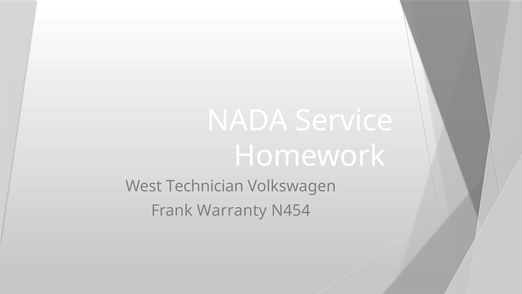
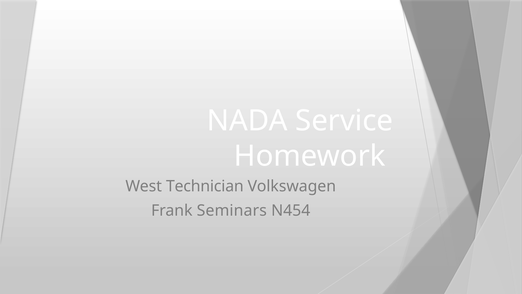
Warranty: Warranty -> Seminars (232, 210)
